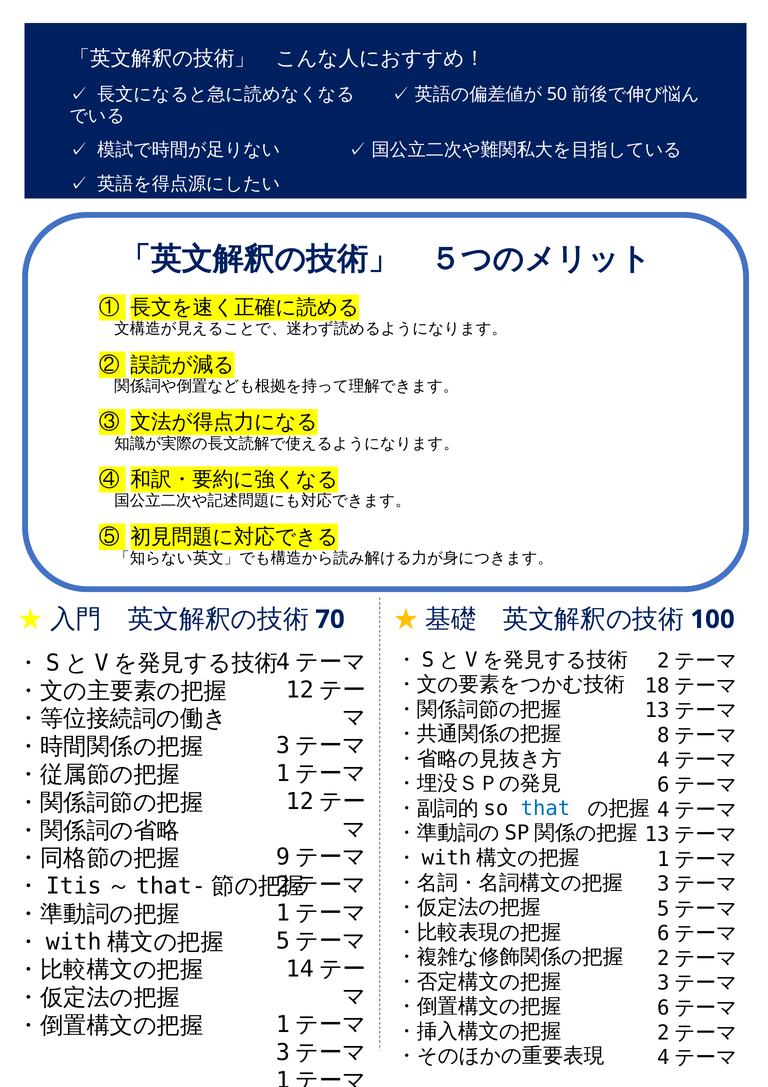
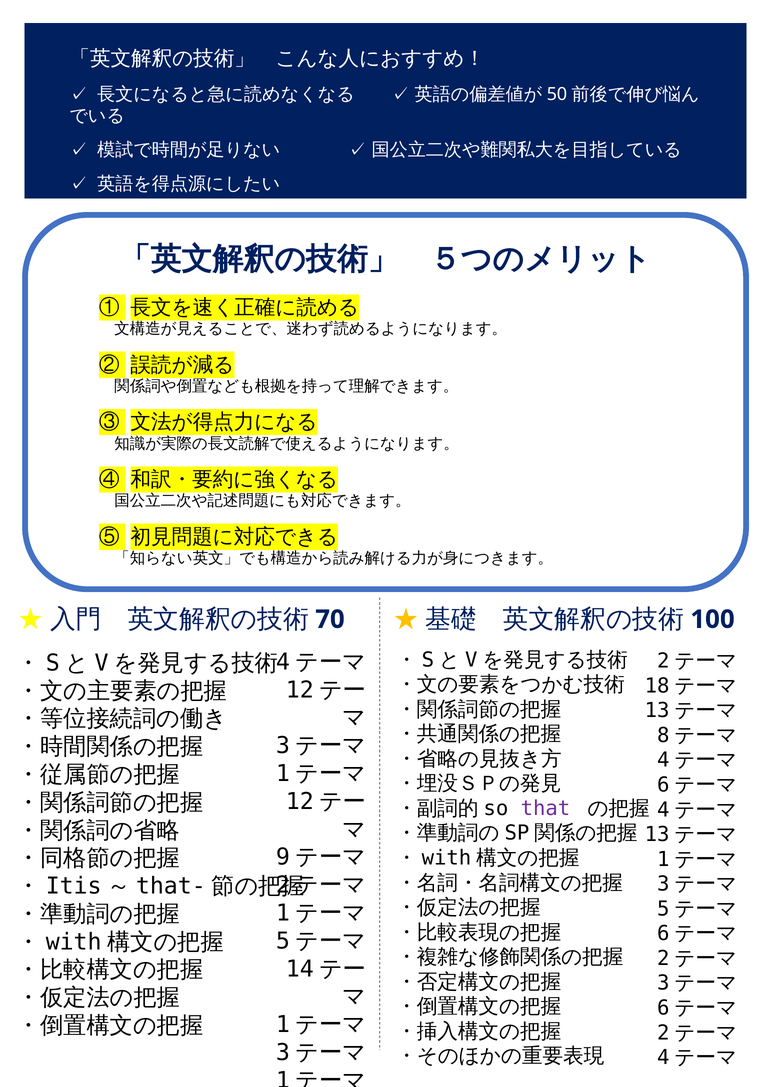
that colour: blue -> purple (545, 808)
